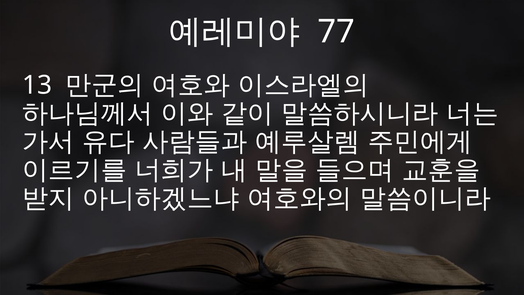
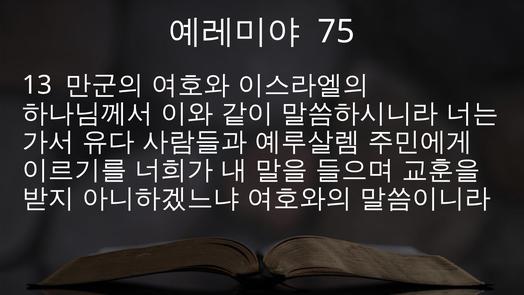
77: 77 -> 75 (336, 32)
